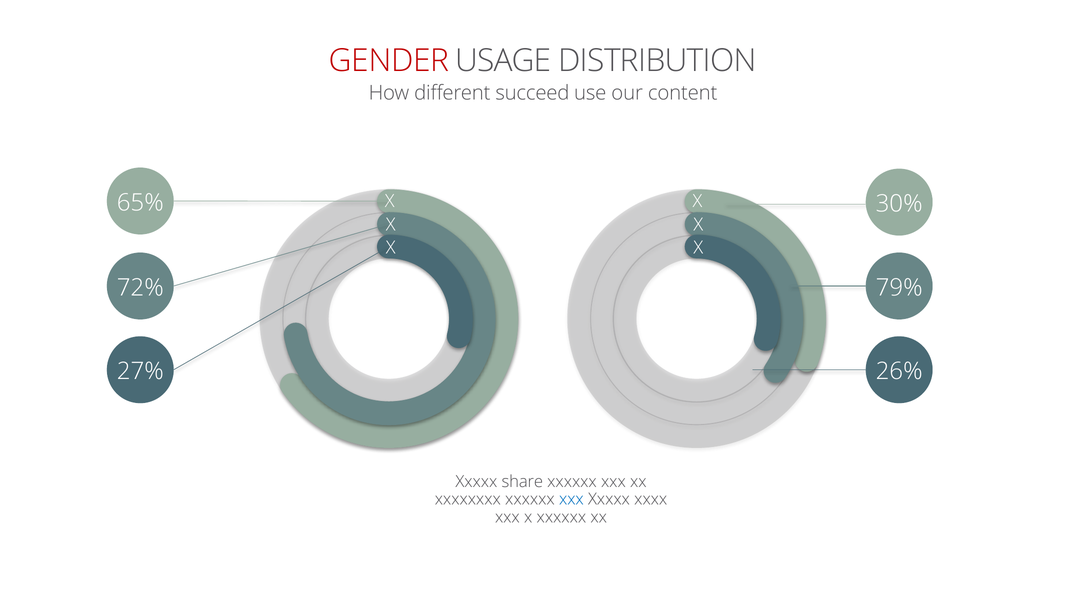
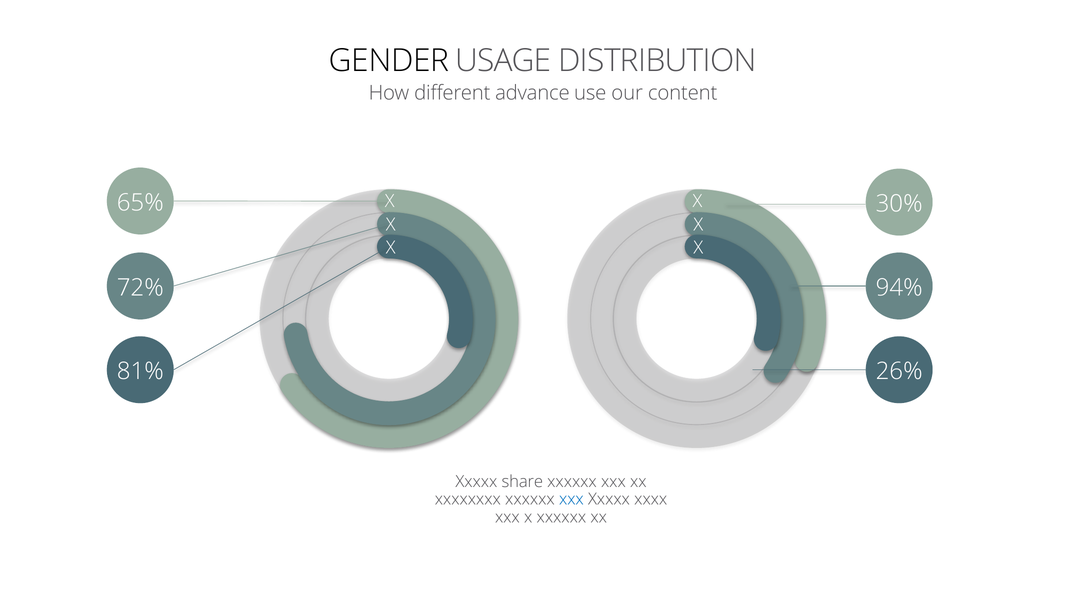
GENDER colour: red -> black (389, 61)
succeed: succeed -> advance (532, 93)
79%: 79% -> 94% (899, 288)
27%: 27% -> 81% (140, 371)
